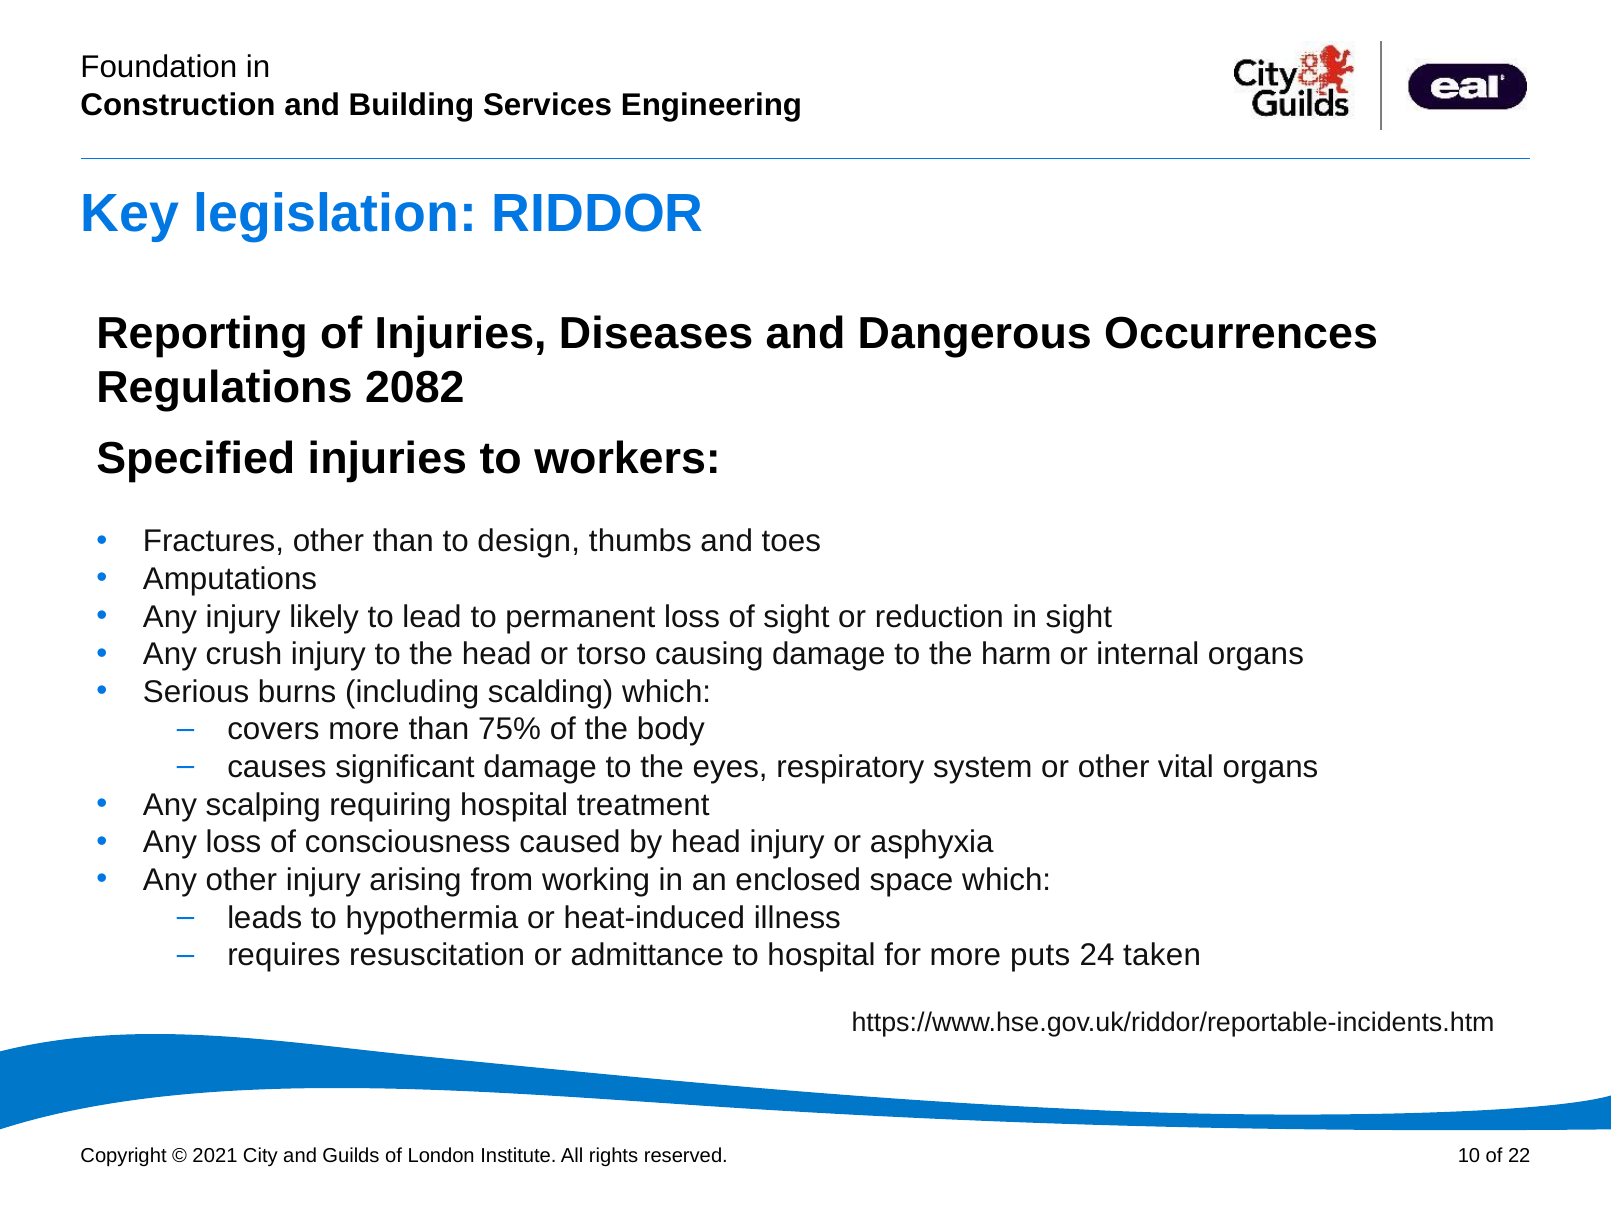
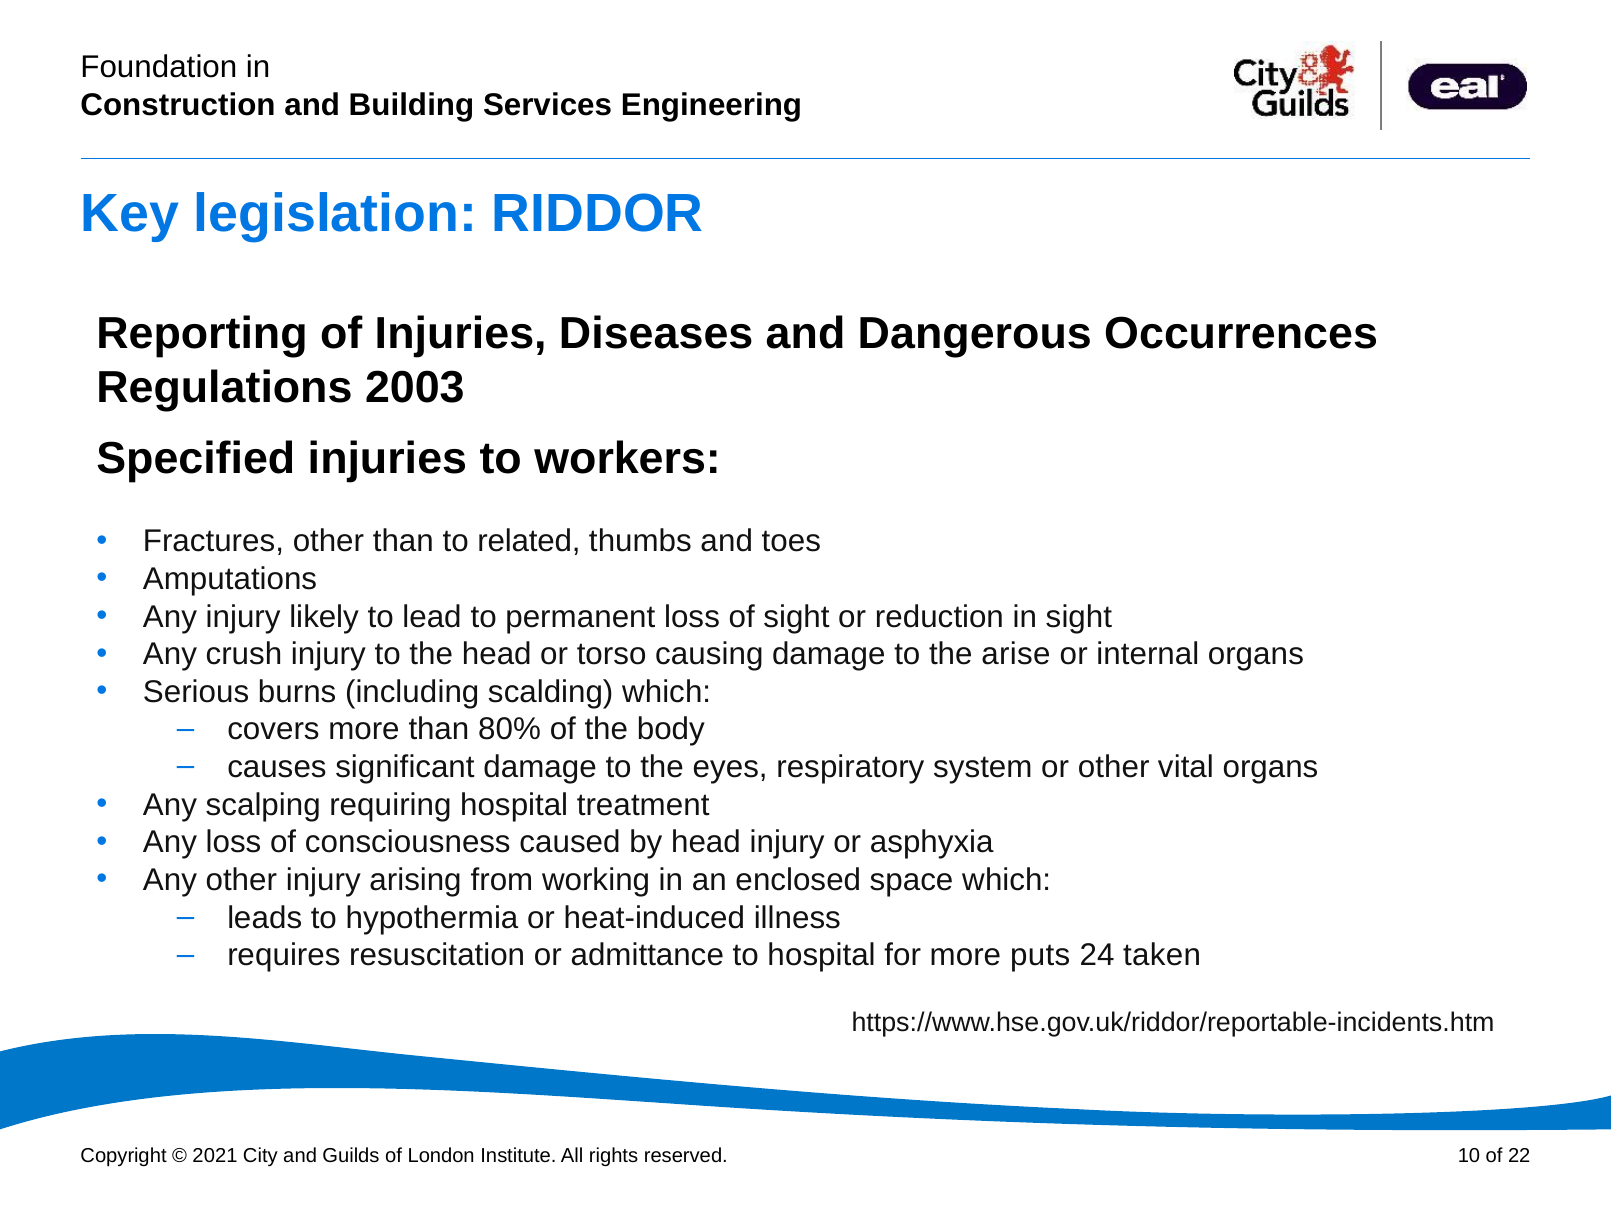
2082: 2082 -> 2003 (415, 388)
design: design -> related (529, 541)
harm: harm -> arise (1016, 654)
75%: 75% -> 80% (510, 729)
